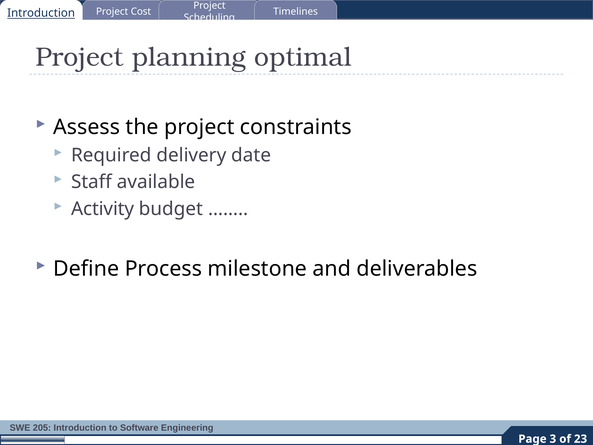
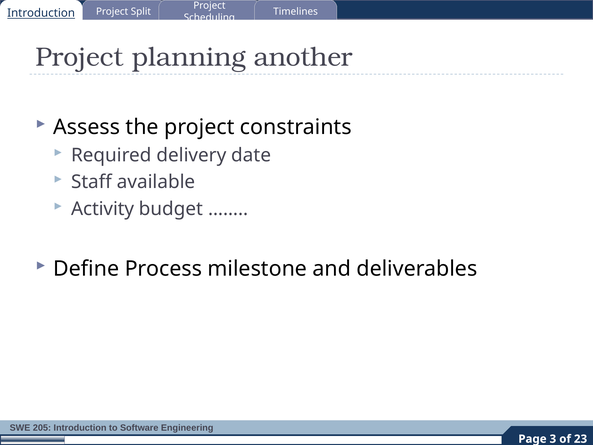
Cost: Cost -> Split (141, 12)
optimal: optimal -> another (303, 57)
